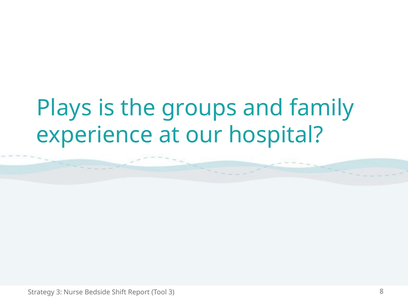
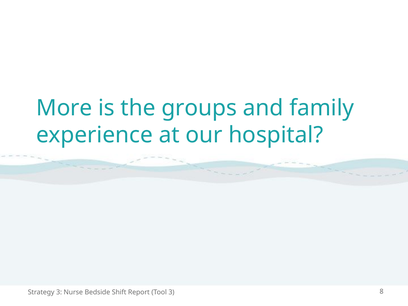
Plays: Plays -> More (64, 108)
